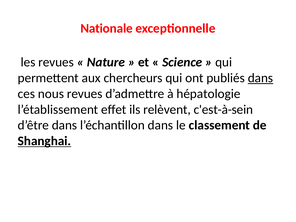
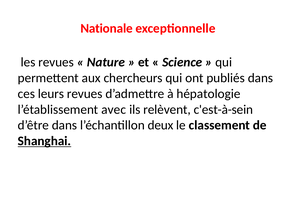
dans underline: present -> none (260, 78)
nous: nous -> leurs (51, 94)
effet: effet -> avec (114, 109)
l’échantillon dans: dans -> deux (160, 125)
